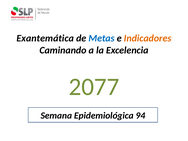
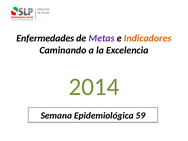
Exantemática: Exantemática -> Enfermedades (45, 38)
Metas colour: blue -> purple (102, 38)
2077: 2077 -> 2014 (94, 87)
94: 94 -> 59 (140, 116)
